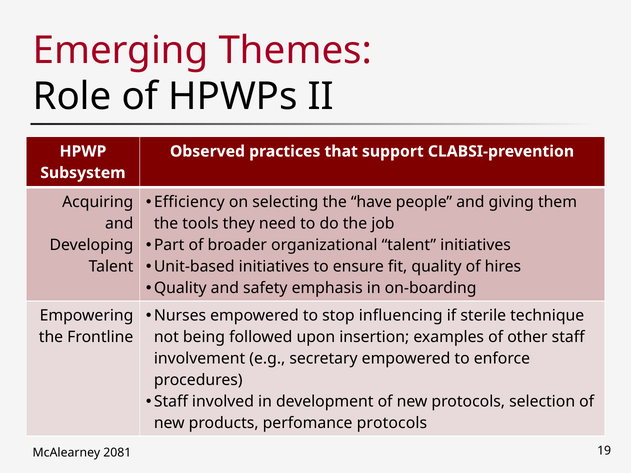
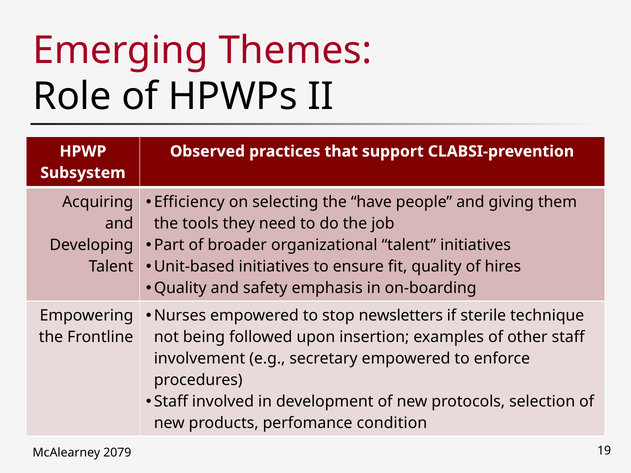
influencing: influencing -> newsletters (401, 316)
perfomance protocols: protocols -> condition (392, 423)
2081: 2081 -> 2079 (117, 453)
